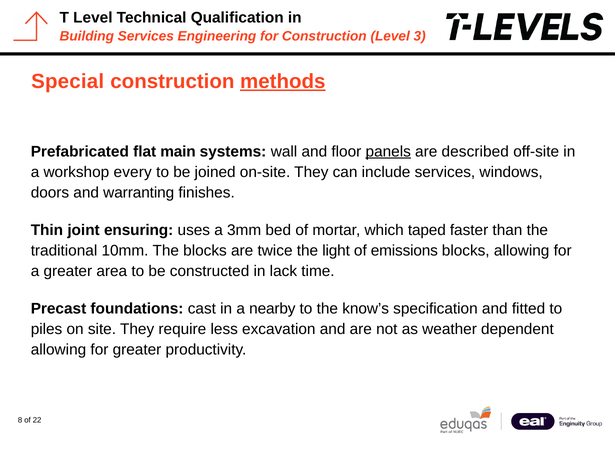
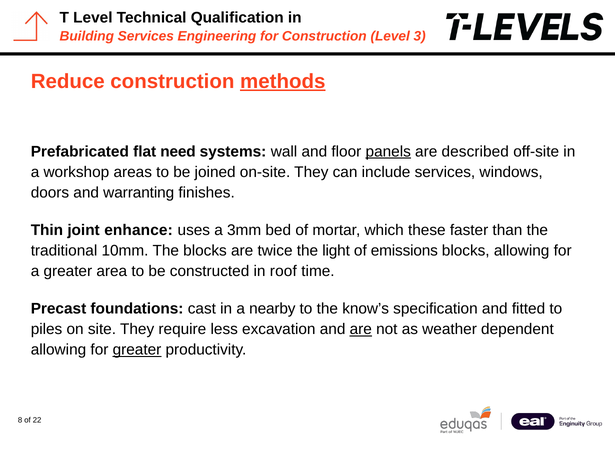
Special: Special -> Reduce (68, 82)
main: main -> need (178, 152)
every: every -> areas (133, 172)
ensuring: ensuring -> enhance (139, 230)
taped: taped -> these (427, 230)
lack: lack -> roof (283, 271)
are underline: none -> present (361, 329)
greater underline: none -> present (137, 350)
